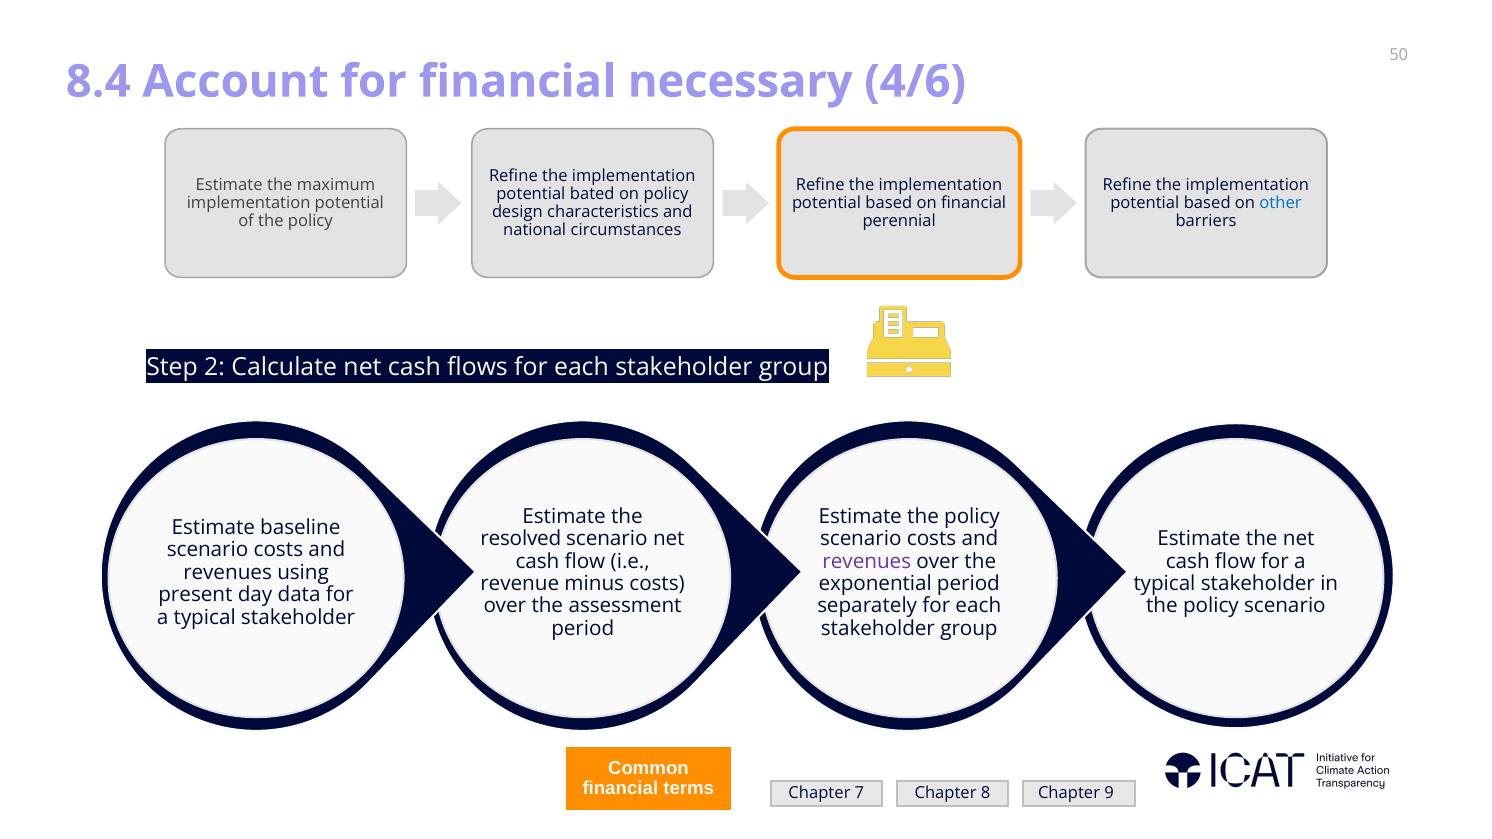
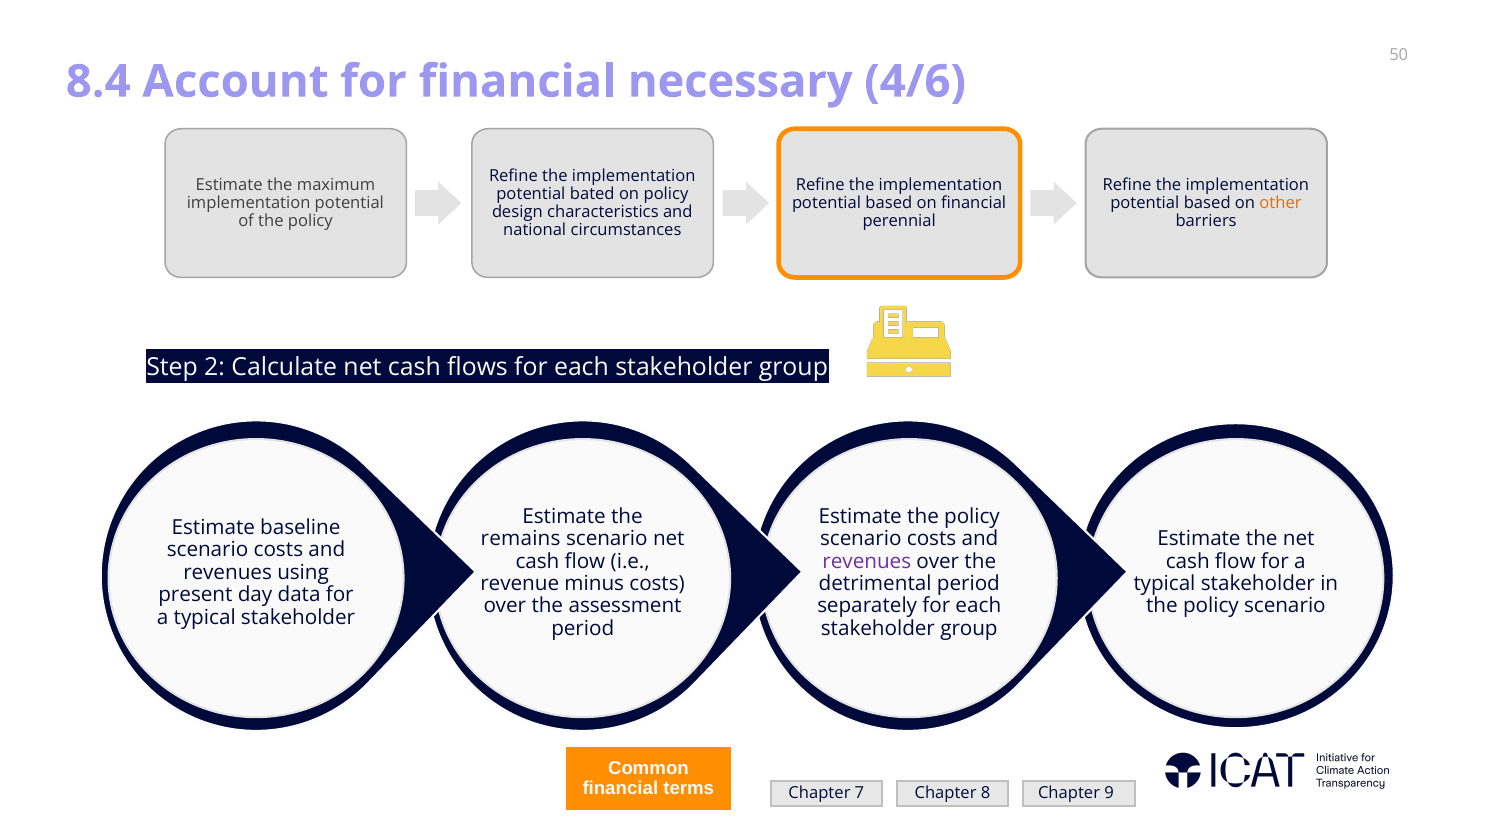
other colour: blue -> orange (1281, 203)
resolved: resolved -> remains (521, 539)
exponential: exponential -> detrimental (875, 584)
